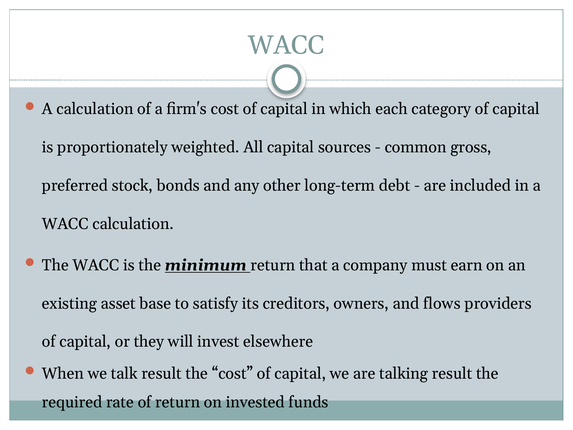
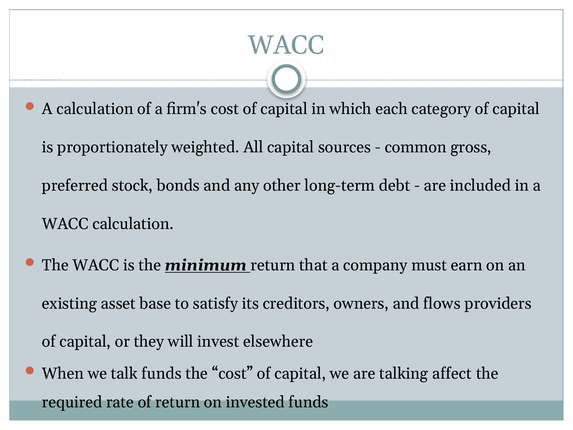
talk result: result -> funds (162, 373)
talking result: result -> affect (452, 373)
